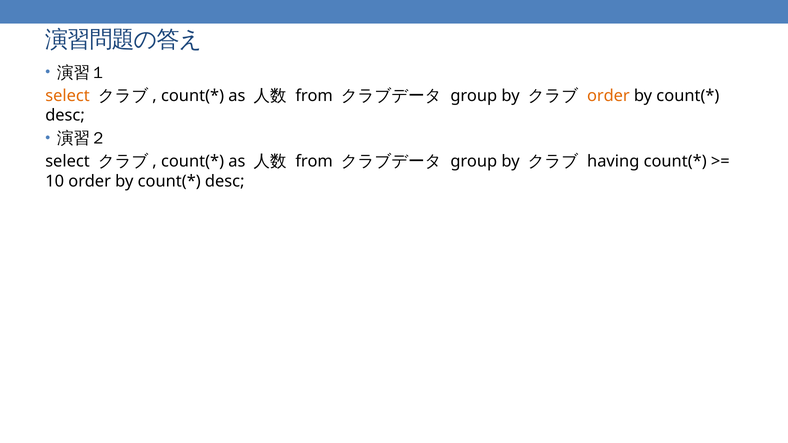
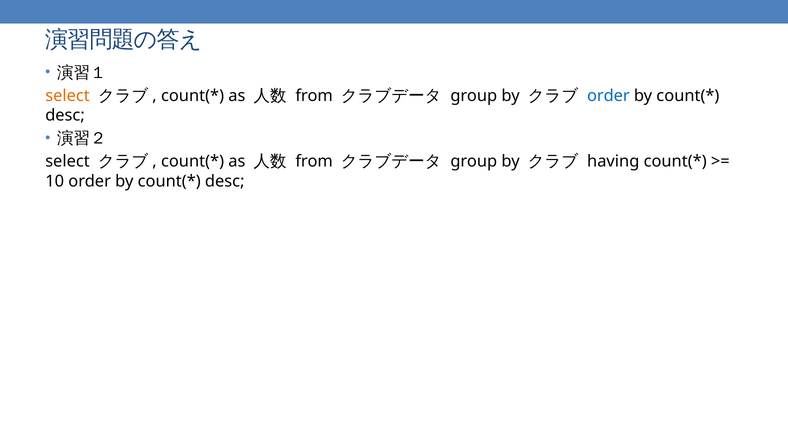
order colour: orange -> blue (608, 96)
